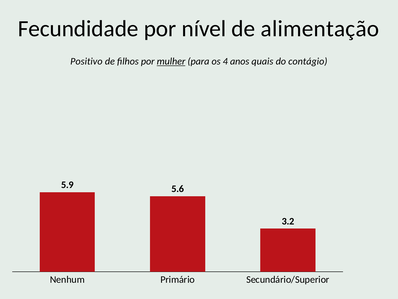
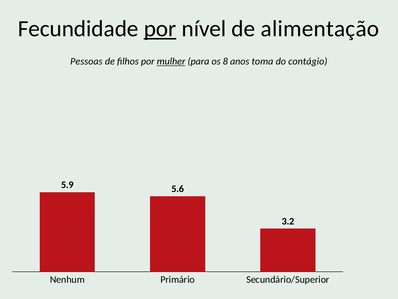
por underline: none -> present (160, 29)
Positivo: Positivo -> Pessoas (86, 61)
4: 4 -> 8 (225, 61)
quais: quais -> toma (262, 61)
